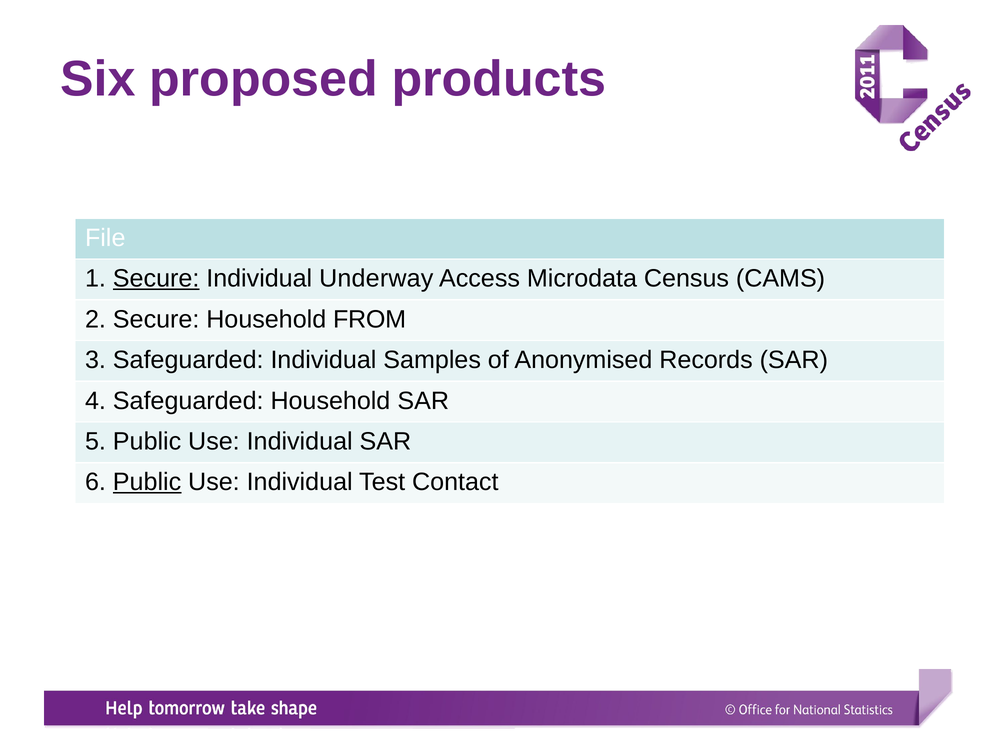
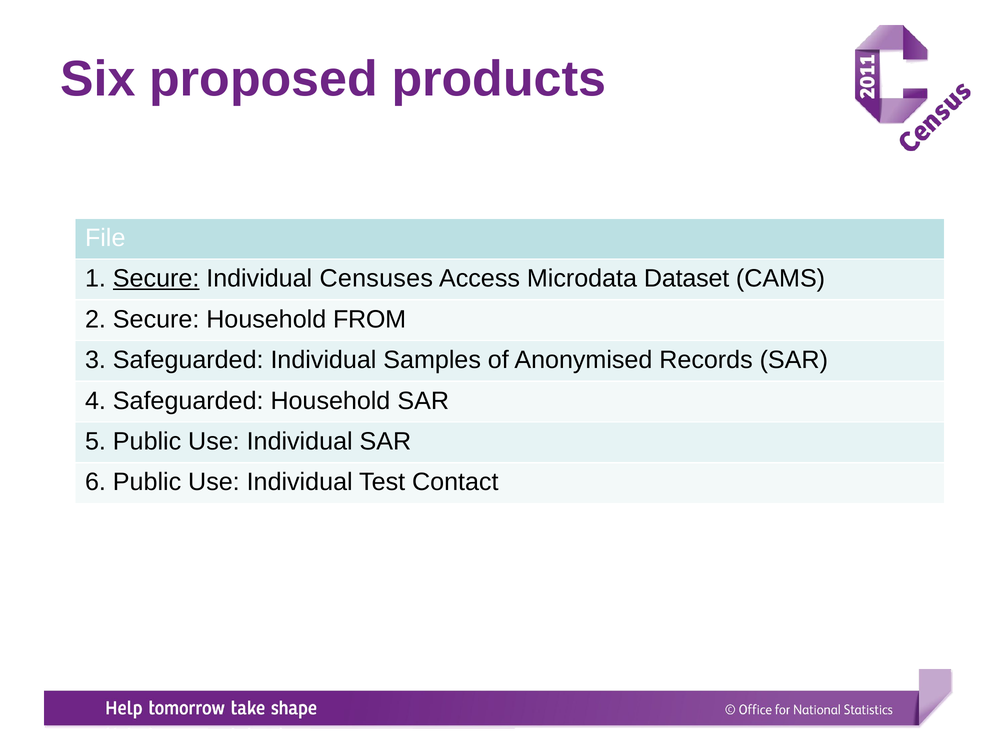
Underway: Underway -> Censuses (376, 279)
Census: Census -> Dataset (687, 279)
Public underline: present -> none (147, 482)
